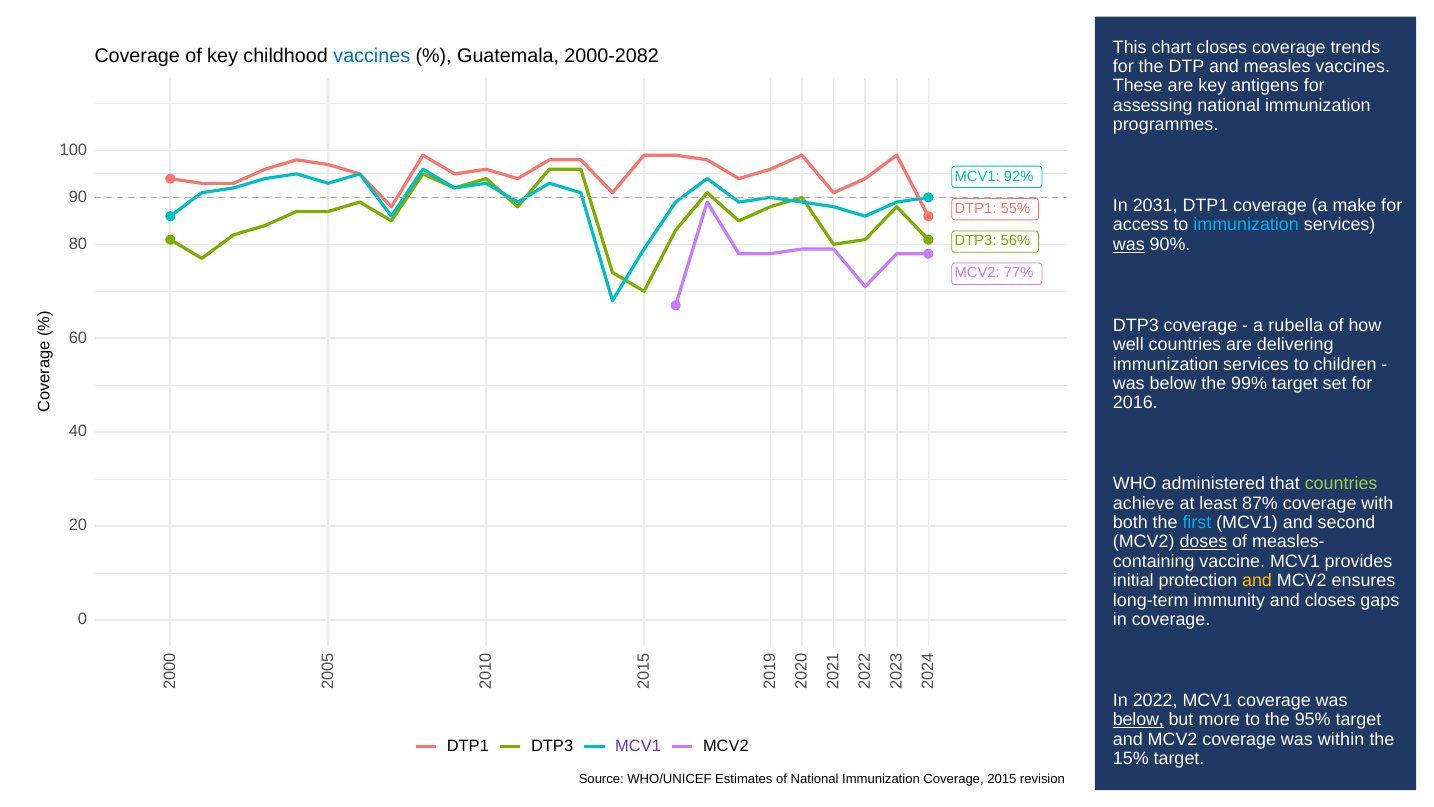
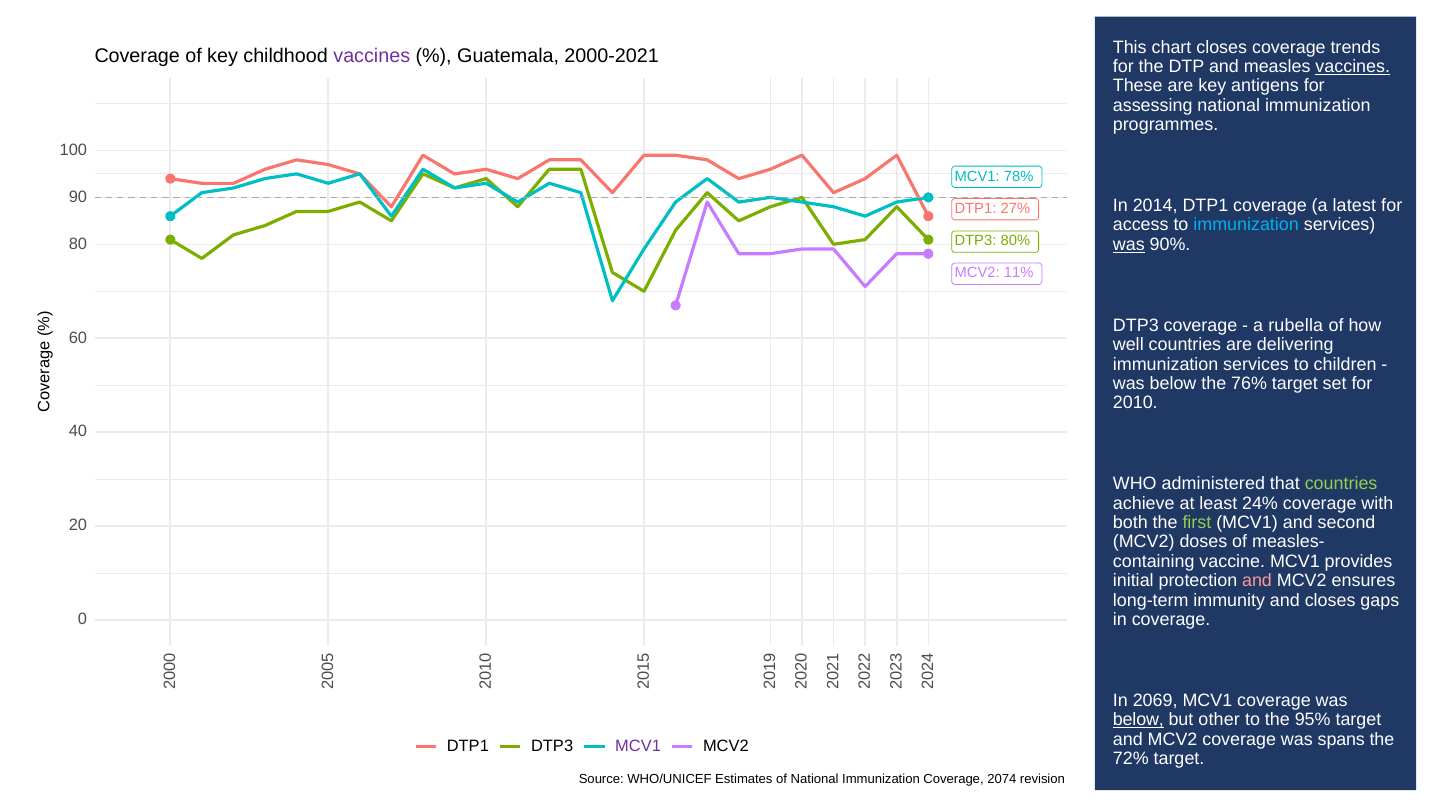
vaccines colour: blue -> purple (372, 55)
2000-2082: 2000-2082 -> 2000-2021 (612, 55)
vaccines underline: none -> present (1353, 66)
92%: 92% -> 78% (1019, 176)
2031: 2031 -> 2014 (1155, 206)
make: make -> latest (1354, 206)
55%: 55% -> 27% (1015, 208)
56%: 56% -> 80% (1015, 241)
77%: 77% -> 11% (1019, 273)
99%: 99% -> 76% (1249, 383)
2016: 2016 -> 2010 (1135, 403)
87%: 87% -> 24% (1260, 503)
first colour: light blue -> light green (1197, 522)
doses underline: present -> none (1203, 542)
and colour: yellow -> pink (1257, 581)
2022: 2022 -> 2069 (1155, 700)
more: more -> other (1219, 720)
within: within -> spans (1341, 739)
15%: 15% -> 72% (1131, 758)
2015: 2015 -> 2074 (1002, 778)
